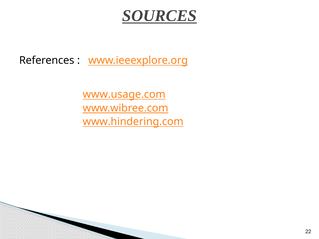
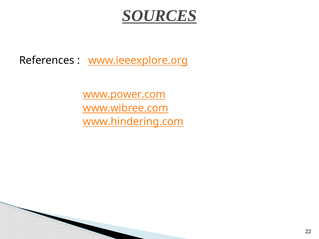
www.usage.com: www.usage.com -> www.power.com (124, 94)
